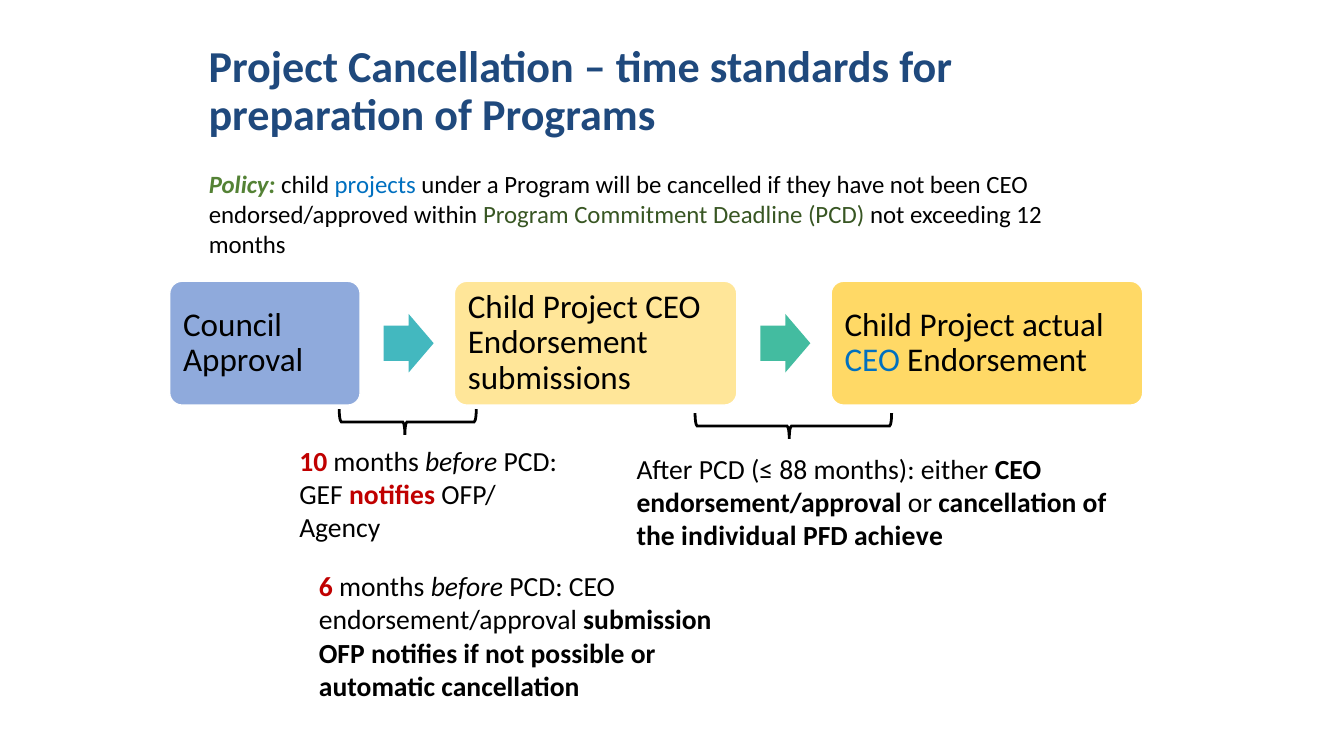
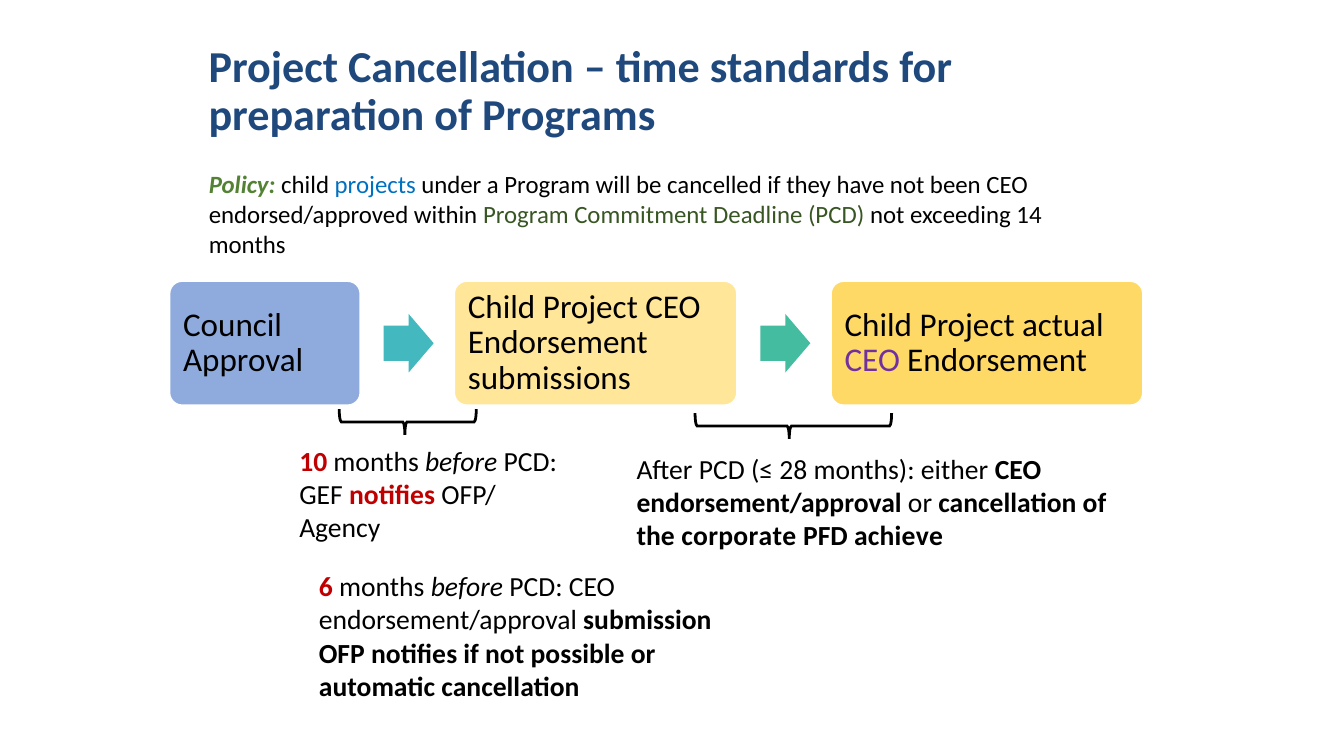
12: 12 -> 14 (1029, 215)
CEO colour: blue -> purple (872, 361)
88: 88 -> 28 (793, 470)
individual: individual -> corporate (739, 536)
